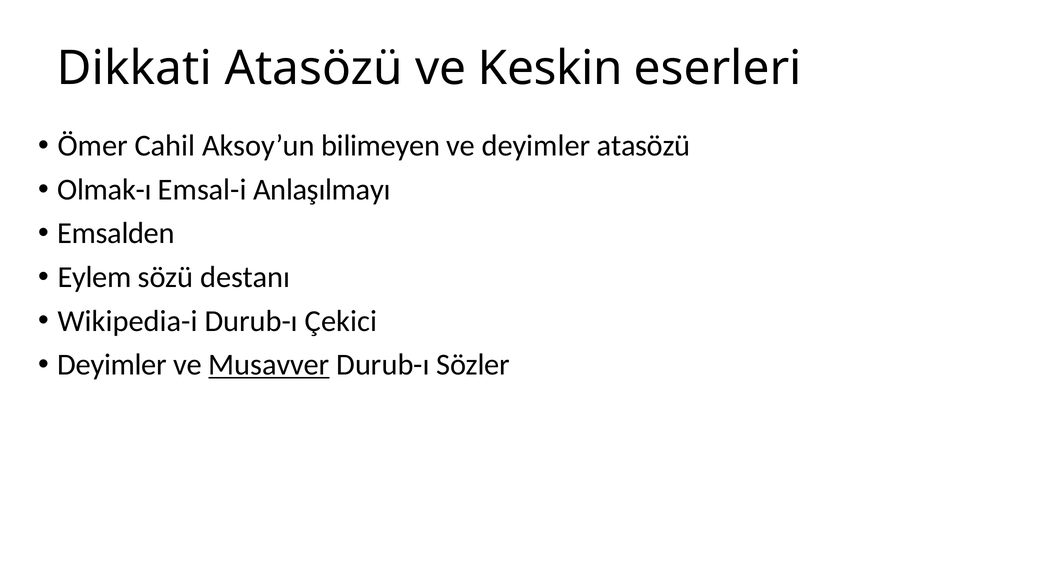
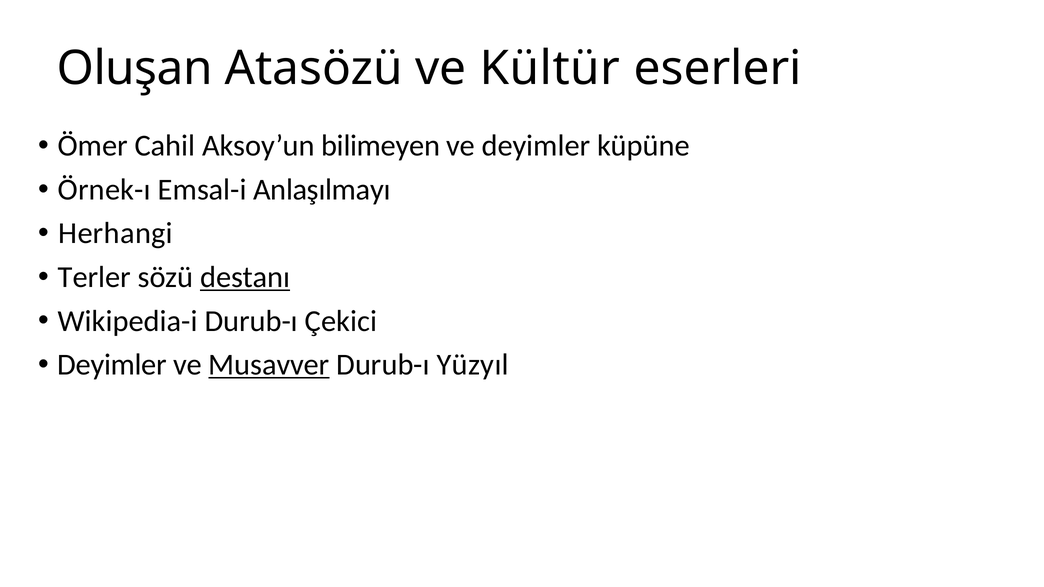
Dikkati: Dikkati -> Oluşan (135, 69)
Keskin: Keskin -> Kültür (550, 69)
deyimler atasözü: atasözü -> küpüne (644, 146)
Olmak-ı: Olmak-ı -> Örnek-ı (104, 190)
Emsalden: Emsalden -> Herhangi (116, 234)
Eylem: Eylem -> Terler (94, 277)
destanı underline: none -> present (245, 277)
Sözler: Sözler -> Yüzyıl (473, 365)
